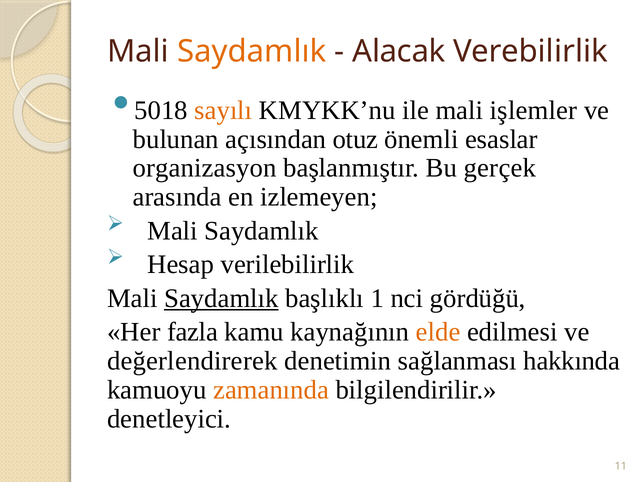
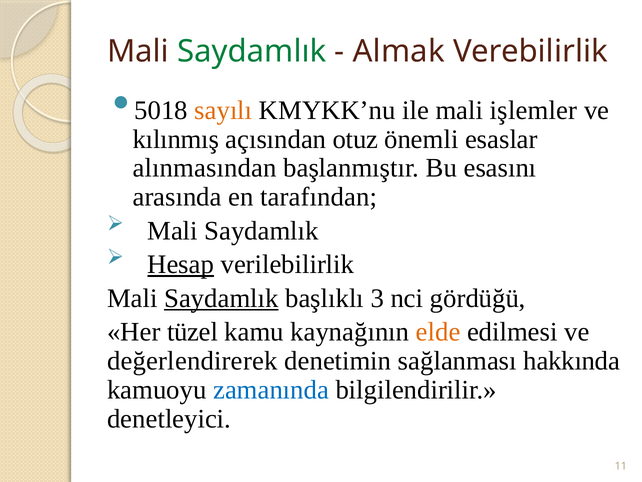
Saydamlık colour: orange -> green (252, 51)
Alacak: Alacak -> Almak (399, 51)
bulunan: bulunan -> kılınmış (176, 139)
organizasyon: organizasyon -> alınmasından (205, 168)
gerçek: gerçek -> esasını (500, 168)
izlemeyen: izlemeyen -> tarafından (319, 197)
Hesap underline: none -> present (181, 264)
1: 1 -> 3 (377, 298)
fazla: fazla -> tüzel (193, 332)
zamanında colour: orange -> blue (271, 389)
